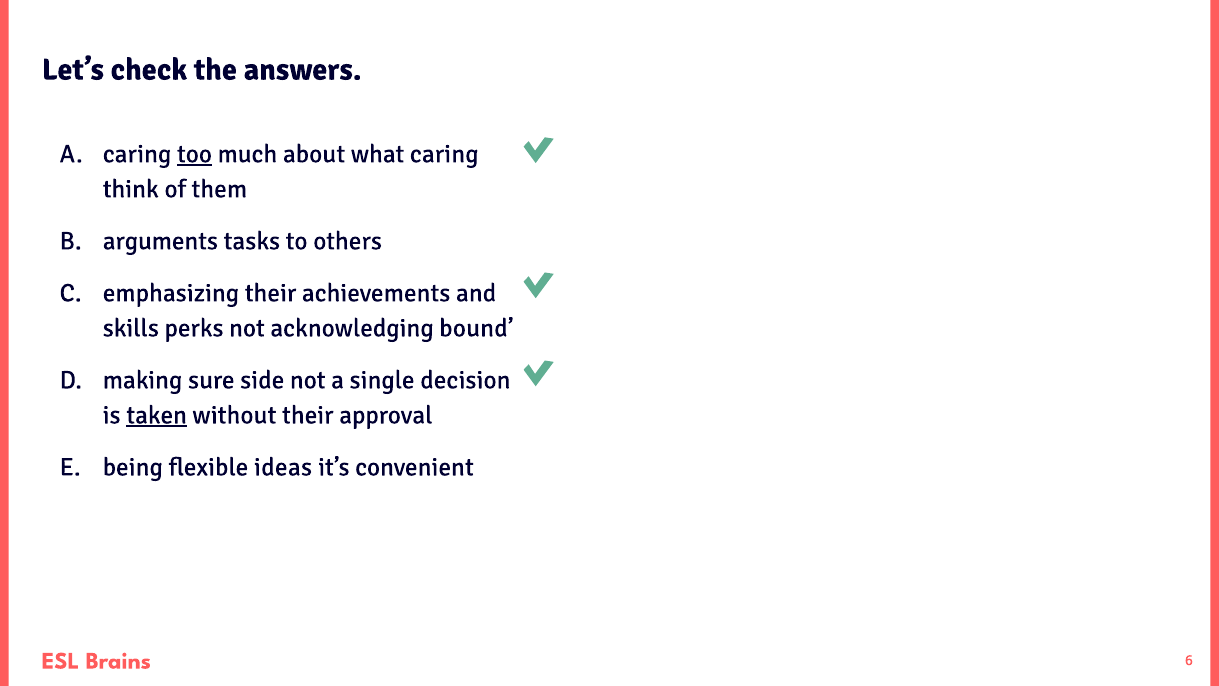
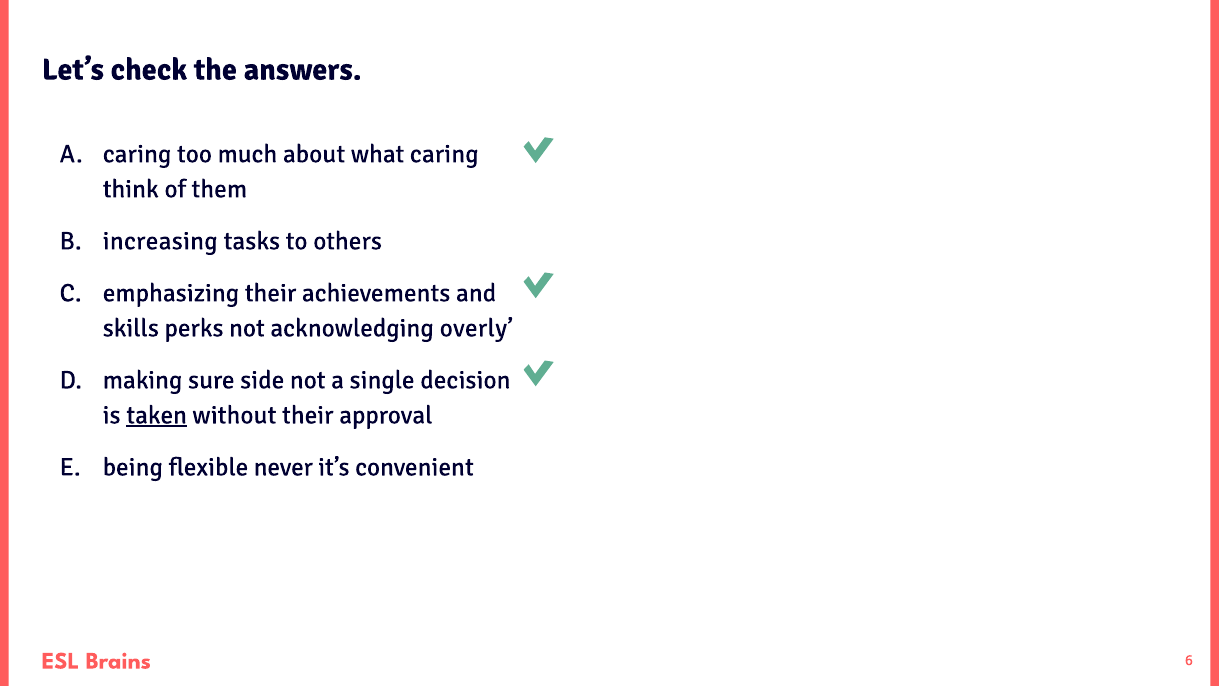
too underline: present -> none (194, 154)
arguments: arguments -> increasing (160, 241)
bound: bound -> overly (476, 328)
ideas: ideas -> never (283, 467)
